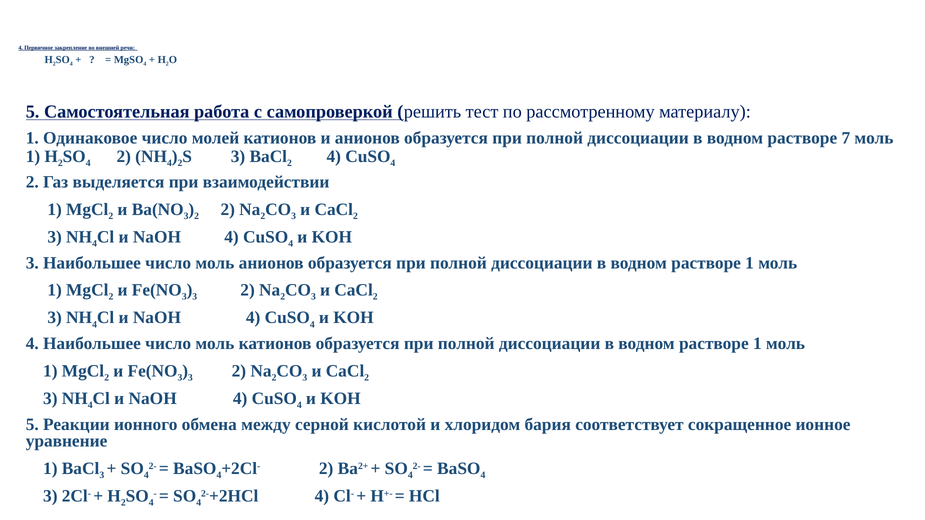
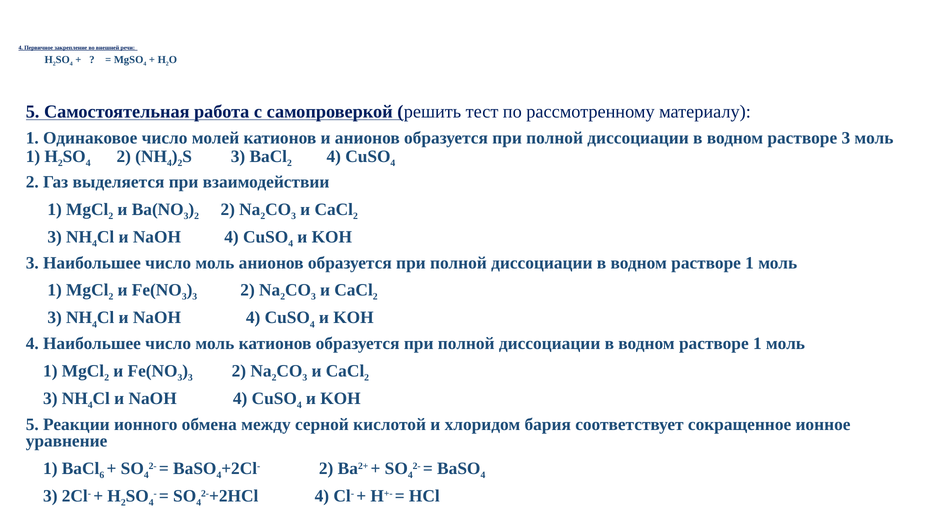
растворе 7: 7 -> 3 (846, 138)
3: 3 -> 6 (102, 475)
